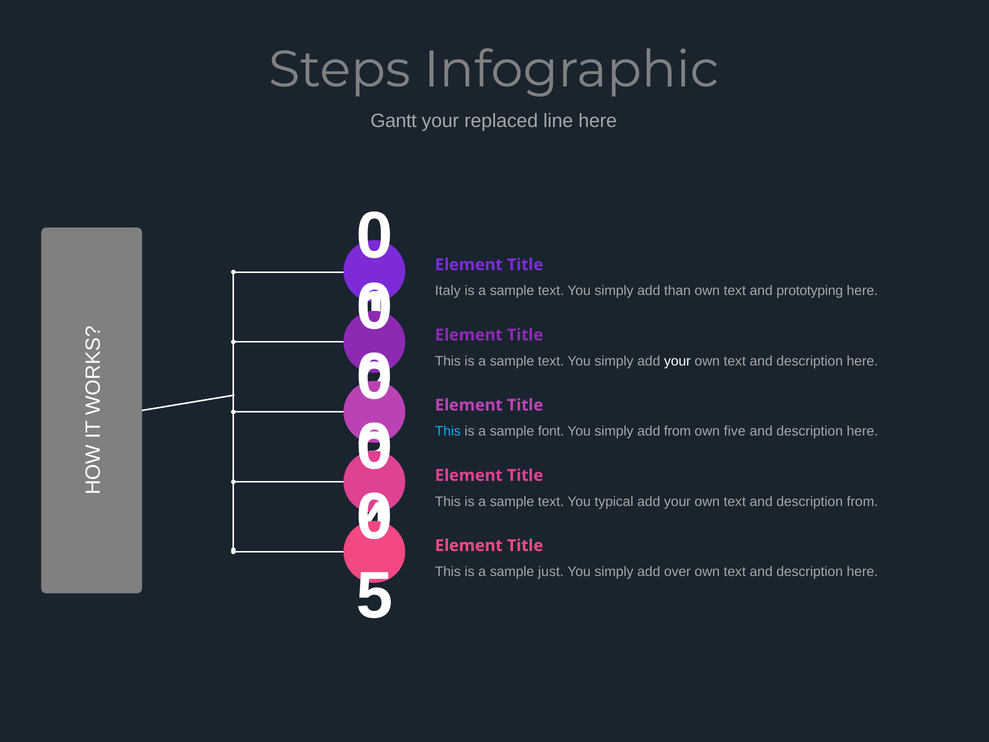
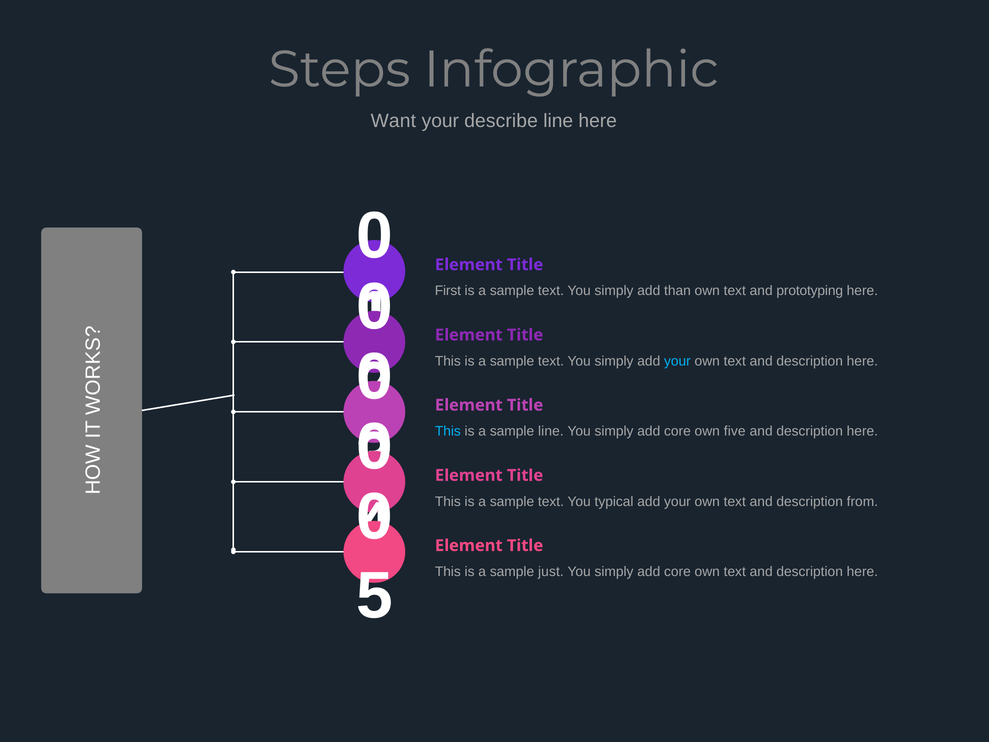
Gantt: Gantt -> Want (393, 121)
replaced: replaced -> describe (501, 121)
Italy: Italy -> First (448, 291)
your colour: white -> light blue (677, 361)
sample font: font -> line (551, 431)
from: from -> core (677, 431)
over: over -> core (677, 572)
